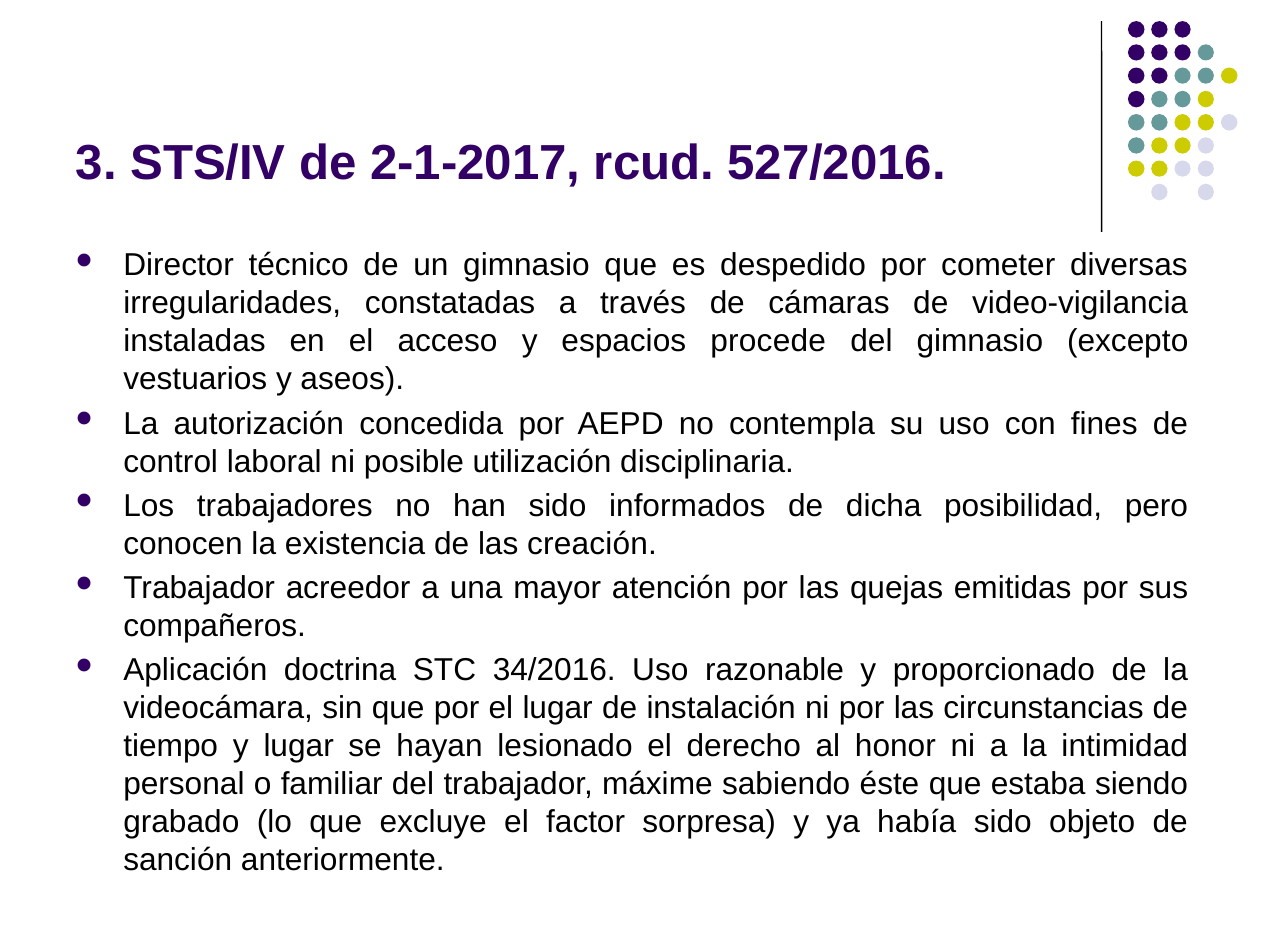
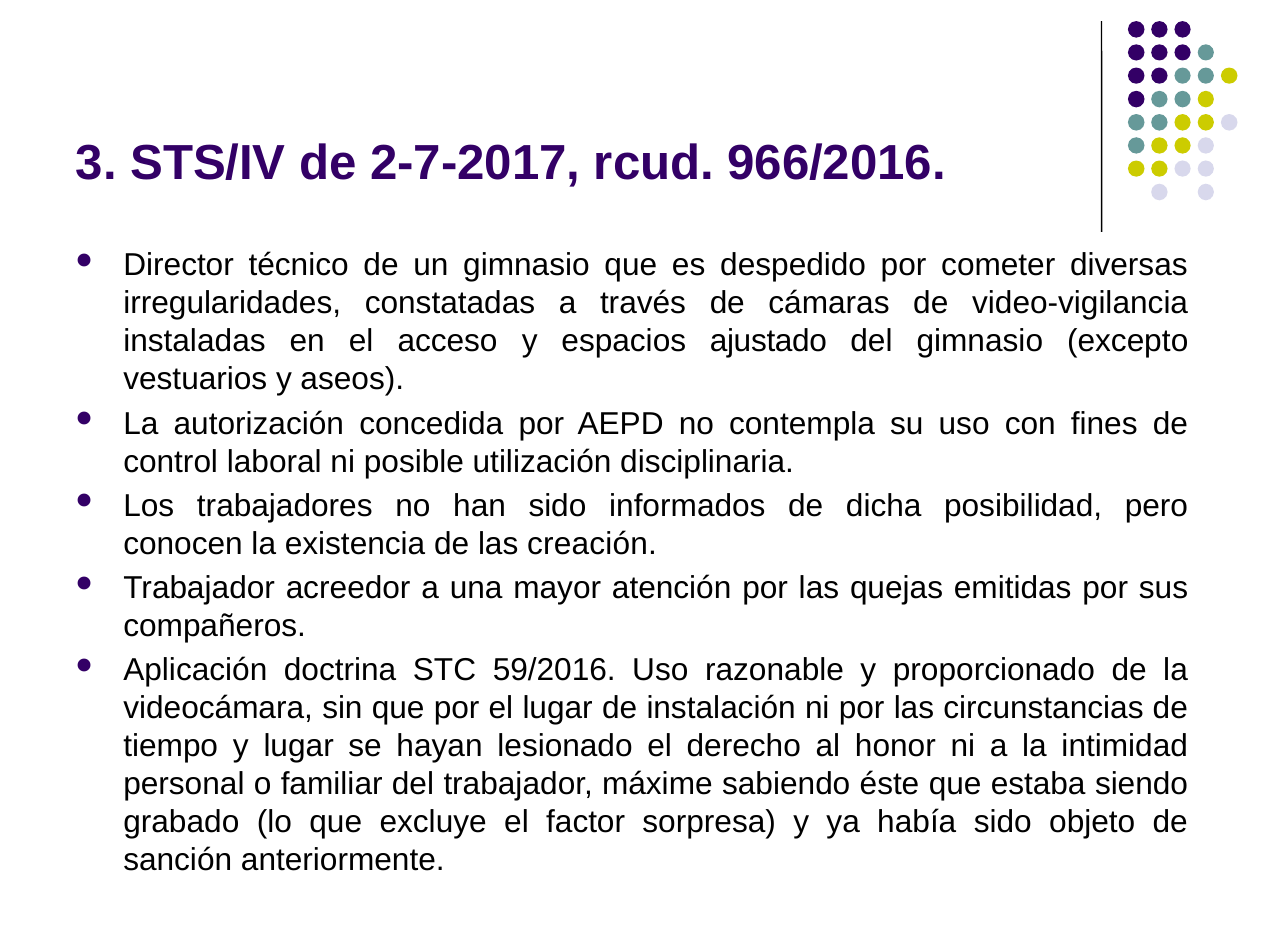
2-1-2017: 2-1-2017 -> 2-7-2017 (475, 164)
527/2016: 527/2016 -> 966/2016 (837, 164)
procede: procede -> ajustado (768, 341)
34/2016: 34/2016 -> 59/2016 (554, 670)
